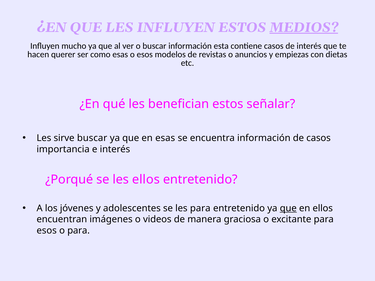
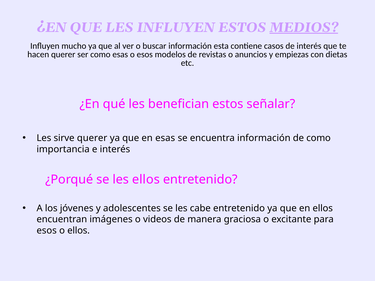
sirve buscar: buscar -> querer (92, 138)
de casos: casos -> como (319, 138)
les para: para -> cabe (200, 208)
que underline: present -> none (288, 208)
o para: para -> ellos (79, 231)
